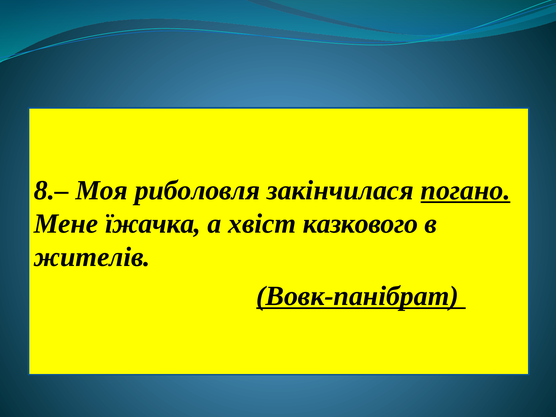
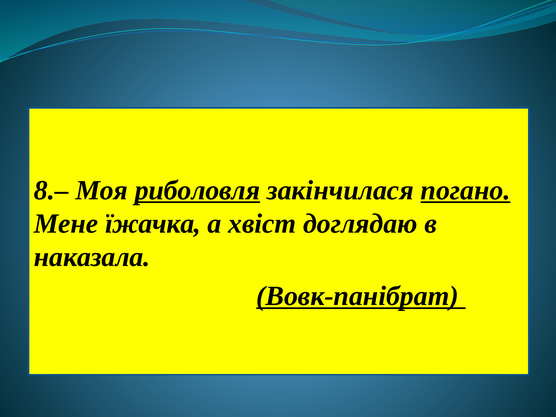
риболовля underline: none -> present (197, 190)
казкового: казкового -> доглядаю (360, 224)
жителів: жителів -> наказала (92, 257)
